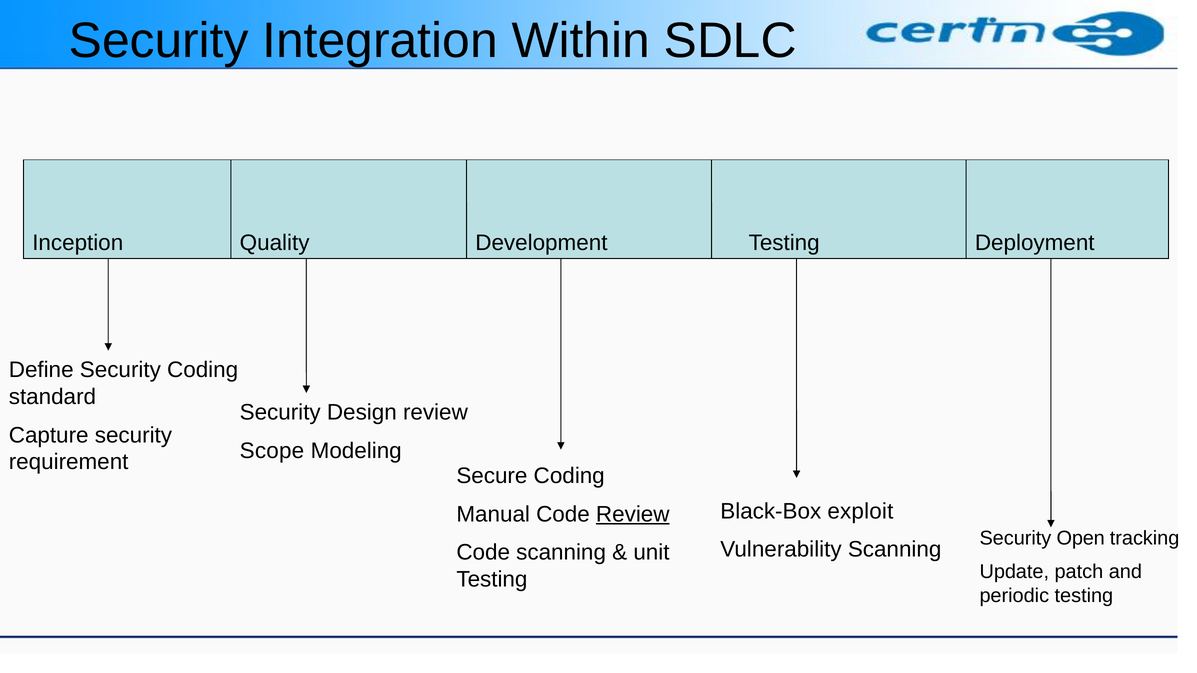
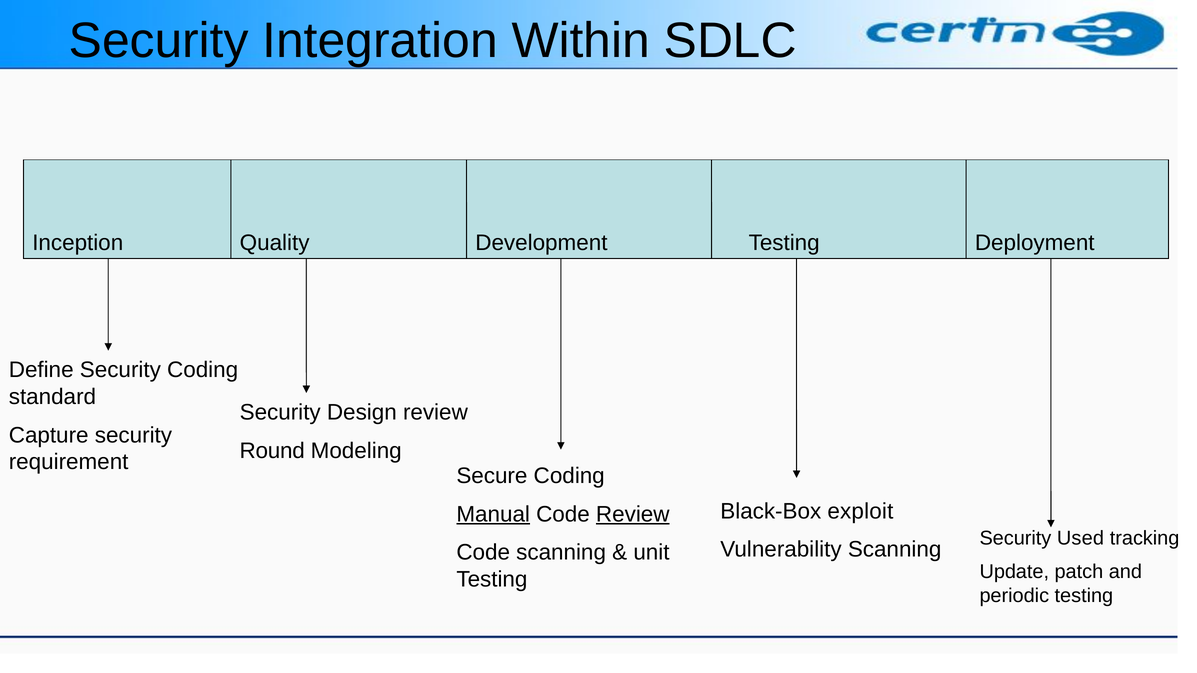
Scope: Scope -> Round (272, 451)
Manual underline: none -> present (493, 515)
Open: Open -> Used (1080, 538)
